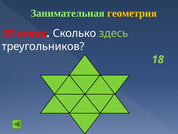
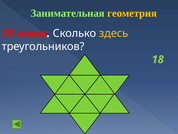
здесь colour: light green -> yellow (114, 33)
